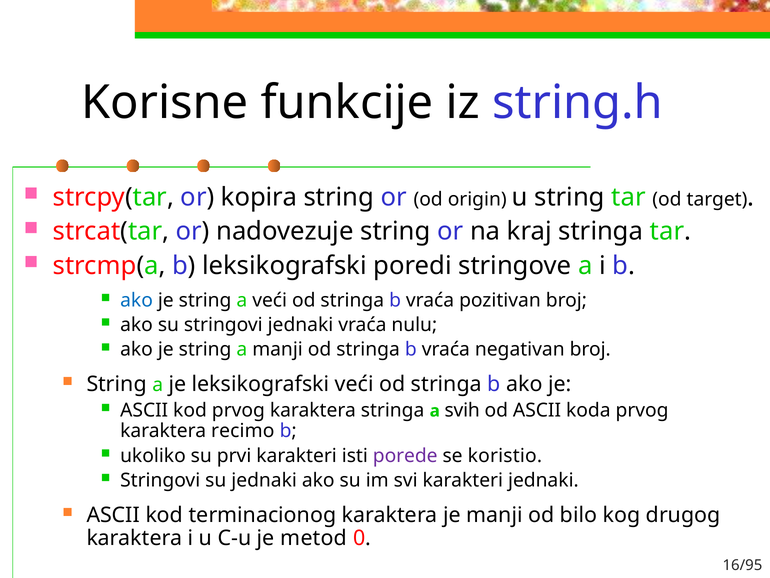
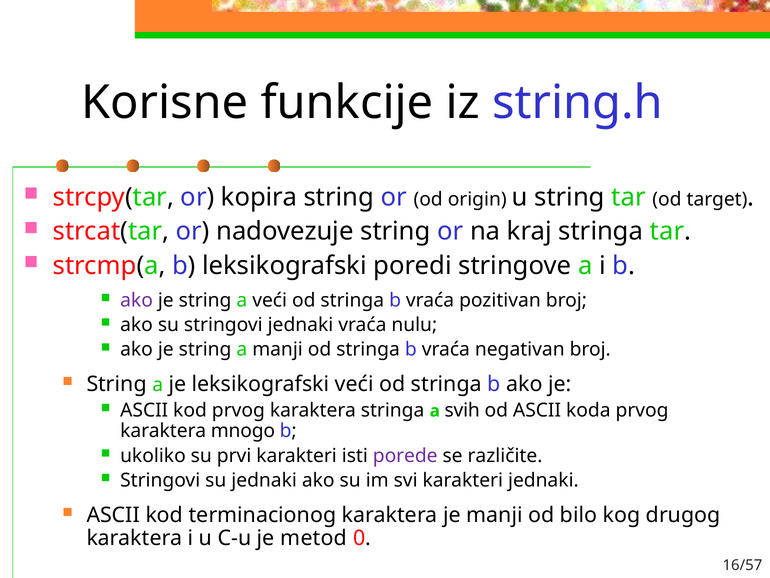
ako colour: blue -> purple (137, 300)
recimo: recimo -> mnogo (243, 431)
koristio: koristio -> različite (505, 455)
16/95: 16/95 -> 16/57 (742, 565)
